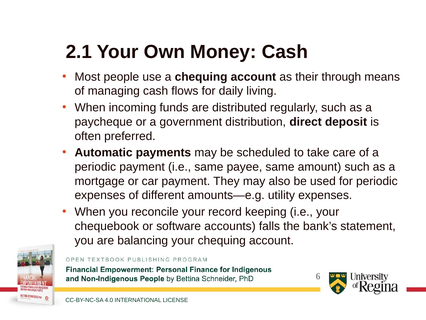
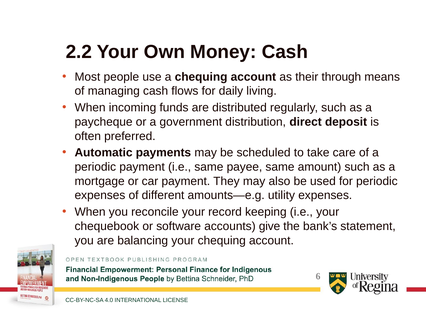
2.1: 2.1 -> 2.2 (79, 52)
falls: falls -> give (270, 226)
